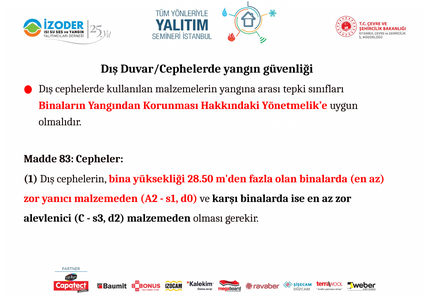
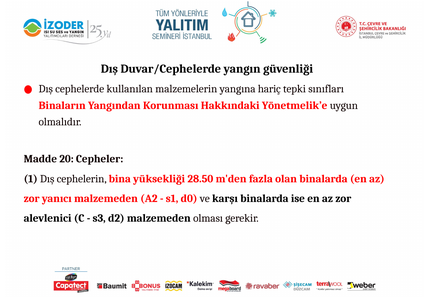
arası: arası -> hariç (269, 89)
83: 83 -> 20 (67, 159)
